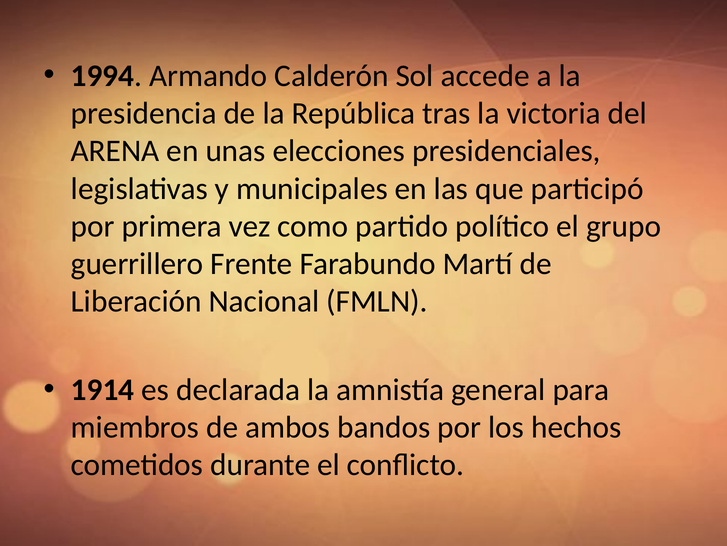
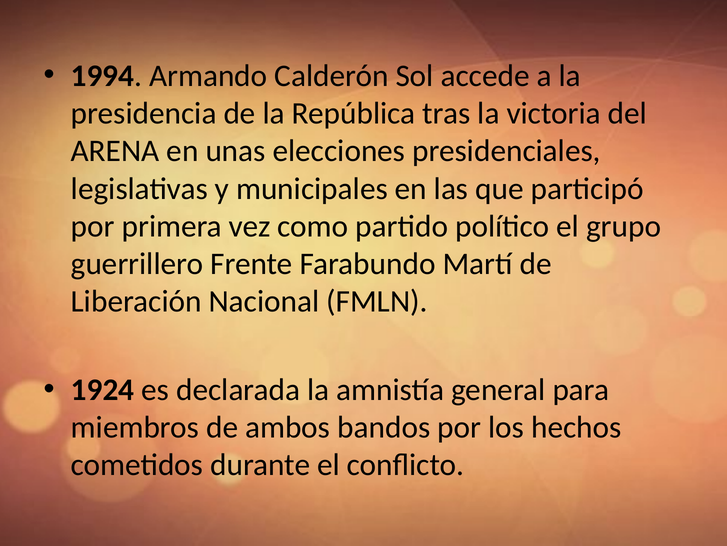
1914: 1914 -> 1924 (103, 389)
